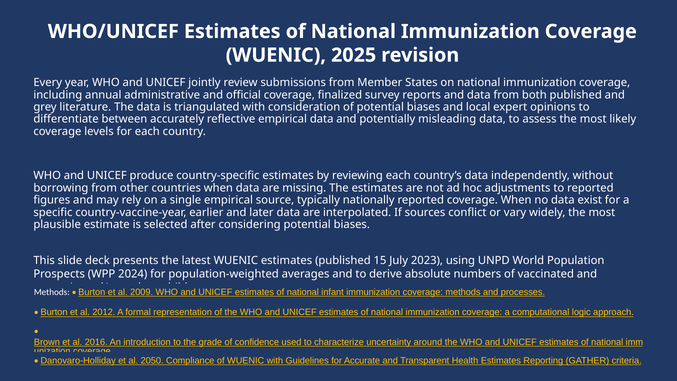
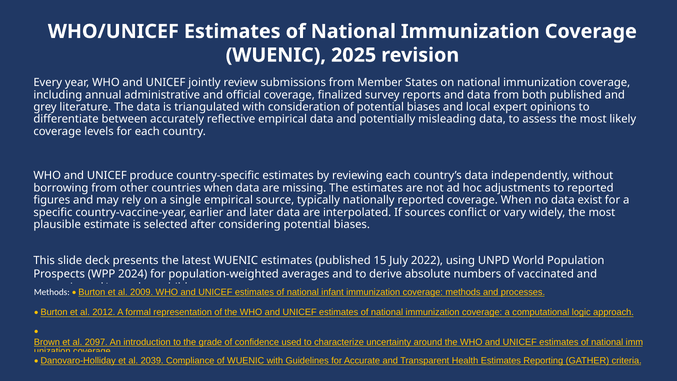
2023: 2023 -> 2022 (427, 260)
2016: 2016 -> 2097 (96, 342)
2050: 2050 -> 2039 (152, 361)
